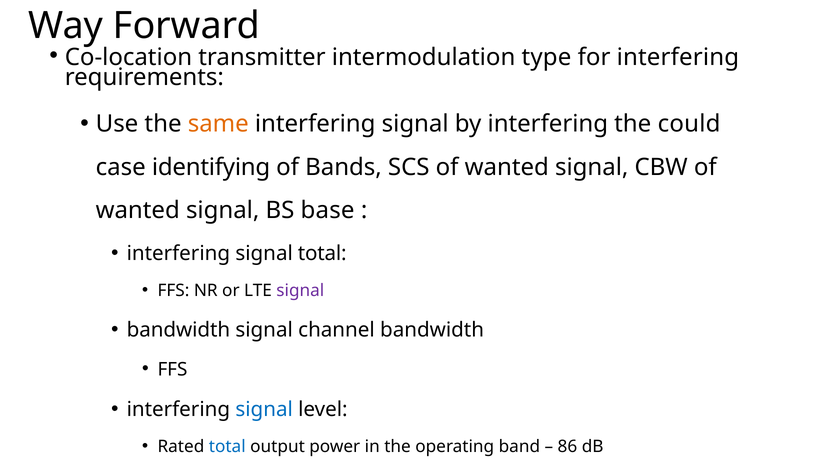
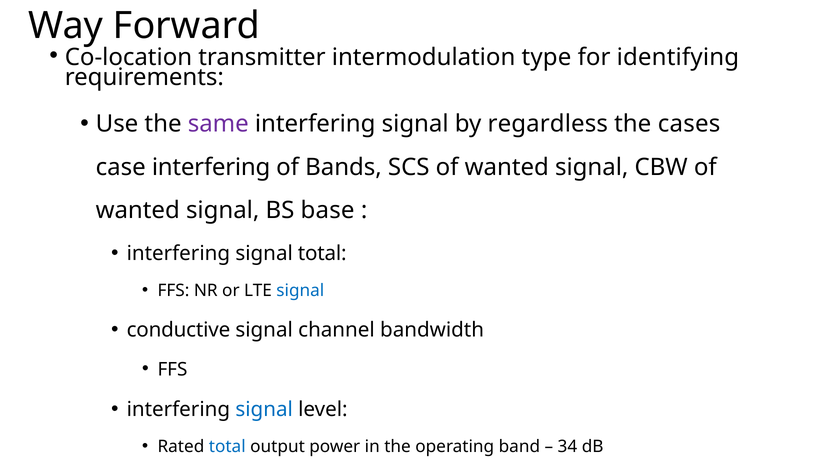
for interfering: interfering -> identifying (678, 57)
same colour: orange -> purple (218, 124)
by interfering: interfering -> regardless (548, 124)
could: could -> cases (689, 124)
case identifying: identifying -> interfering (211, 167)
signal colour: purple -> blue (300, 291)
bandwidth: bandwidth -> conductive (178, 331)
86: 86 -> 34 (567, 447)
